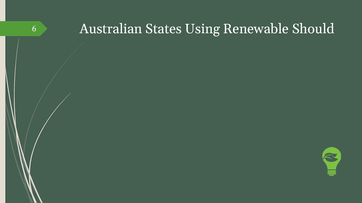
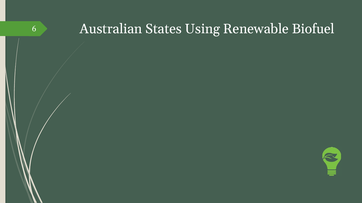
Should: Should -> Biofuel (313, 29)
